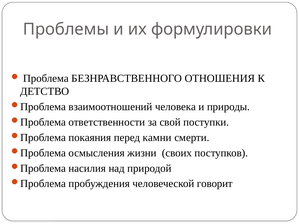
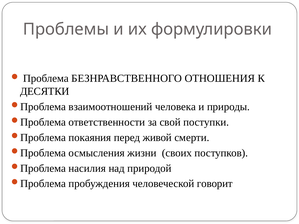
ДЕТСТВО: ДЕТСТВО -> ДЕСЯТКИ (45, 91)
камни: камни -> живой (157, 138)
